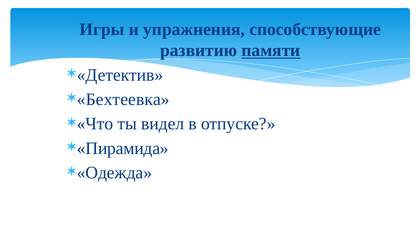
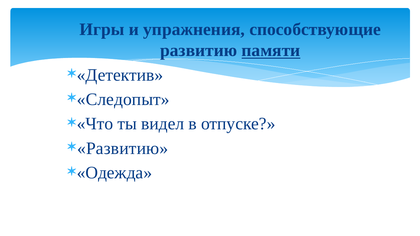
Бехтеевка: Бехтеевка -> Следопыт (123, 99)
Пирамида: Пирамида -> Развитию (123, 148)
